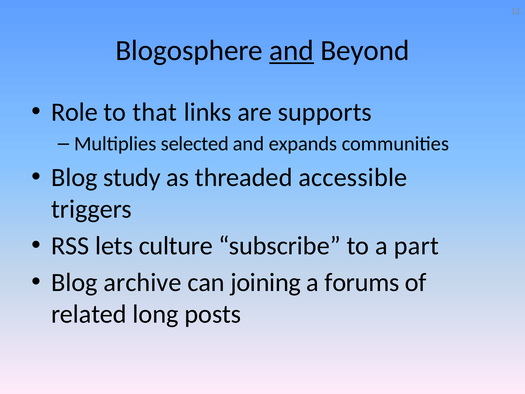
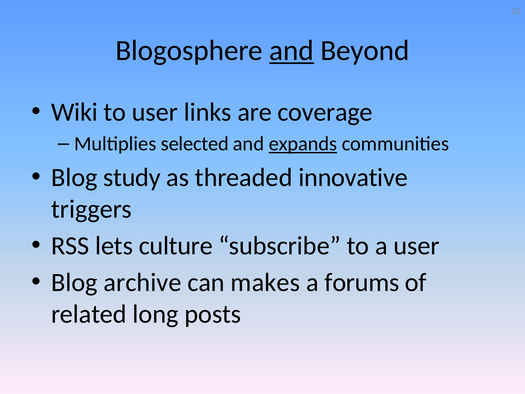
Role: Role -> Wiki (75, 112)
to that: that -> user (155, 112)
supports: supports -> coverage (325, 112)
expands underline: none -> present (303, 144)
accessible: accessible -> innovative (353, 177)
a part: part -> user (416, 246)
joining: joining -> makes (265, 282)
